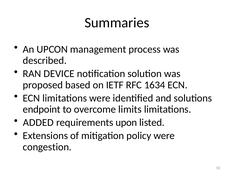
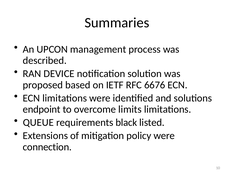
1634: 1634 -> 6676 (155, 85)
ADDED: ADDED -> QUEUE (38, 122)
upon: upon -> black (126, 122)
congestion: congestion -> connection (47, 146)
